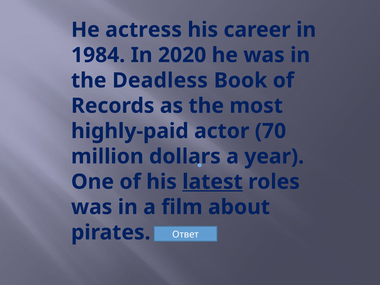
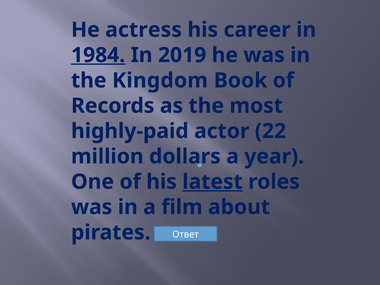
1984 underline: none -> present (98, 55)
2020: 2020 -> 2019 (182, 55)
Deadless: Deadless -> Kingdom (160, 80)
70: 70 -> 22 (270, 131)
